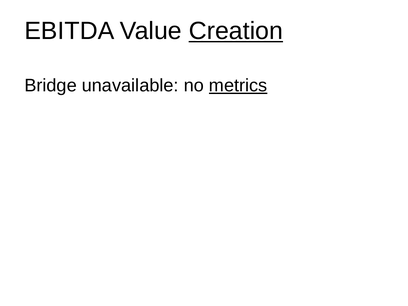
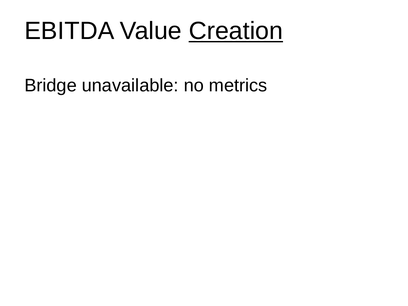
metrics underline: present -> none (238, 86)
